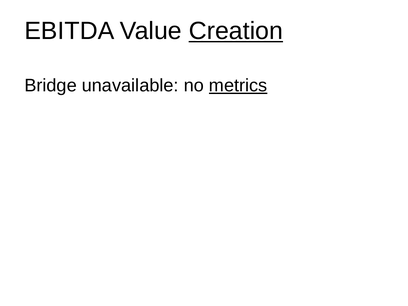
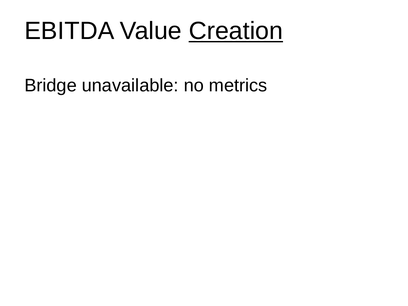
metrics underline: present -> none (238, 86)
